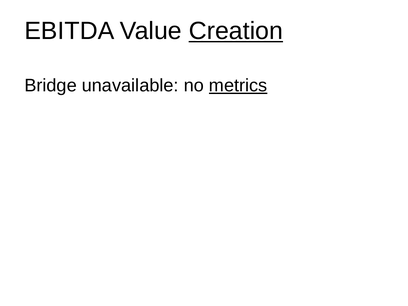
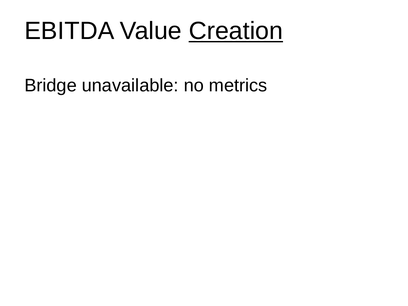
metrics underline: present -> none (238, 86)
